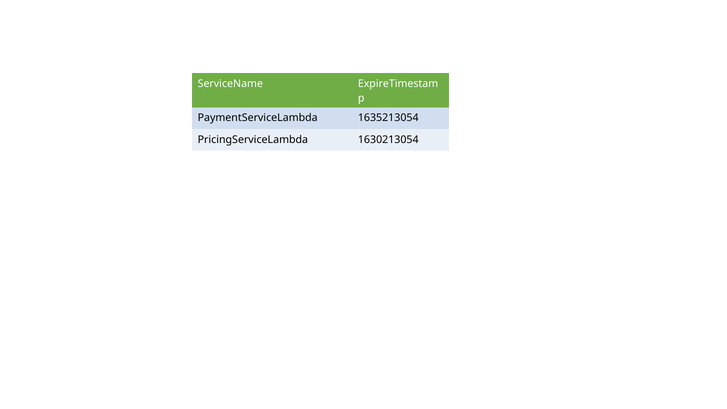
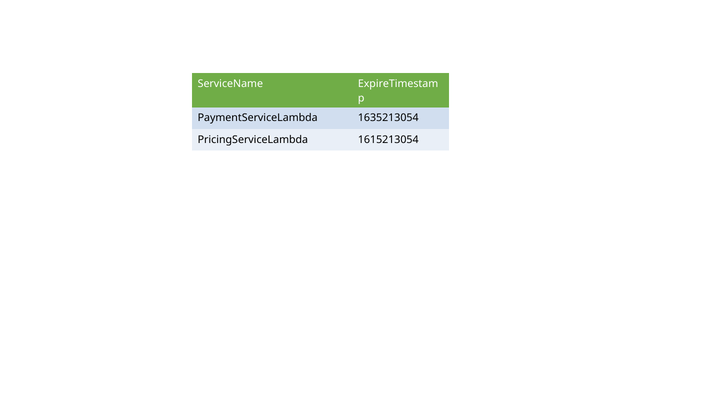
1630213054: 1630213054 -> 1615213054 (388, 140)
